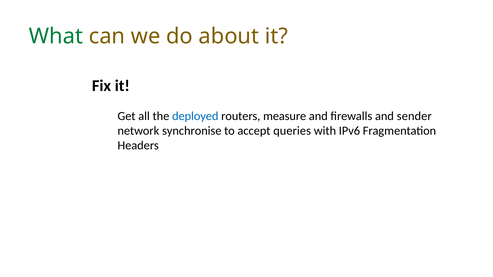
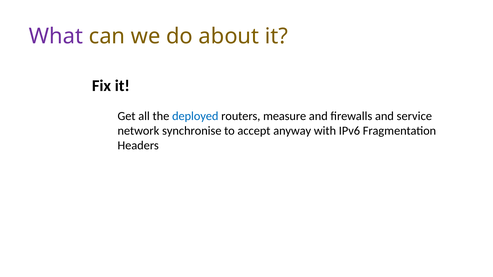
What colour: green -> purple (56, 36)
sender: sender -> service (414, 116)
queries: queries -> anyway (292, 131)
